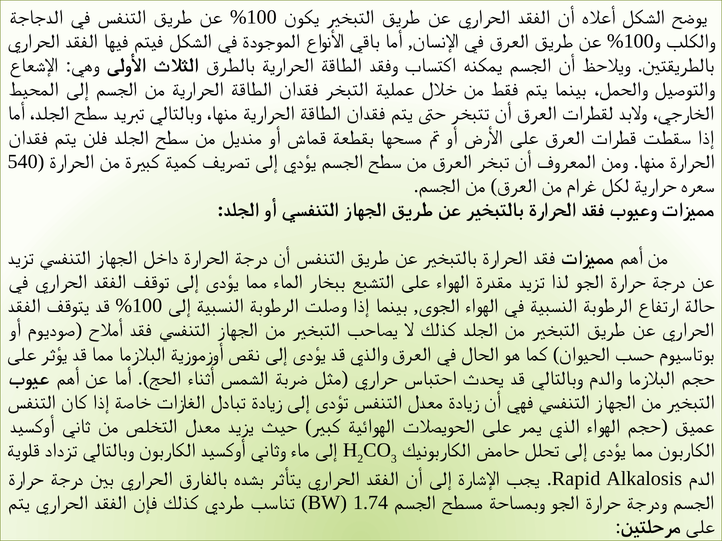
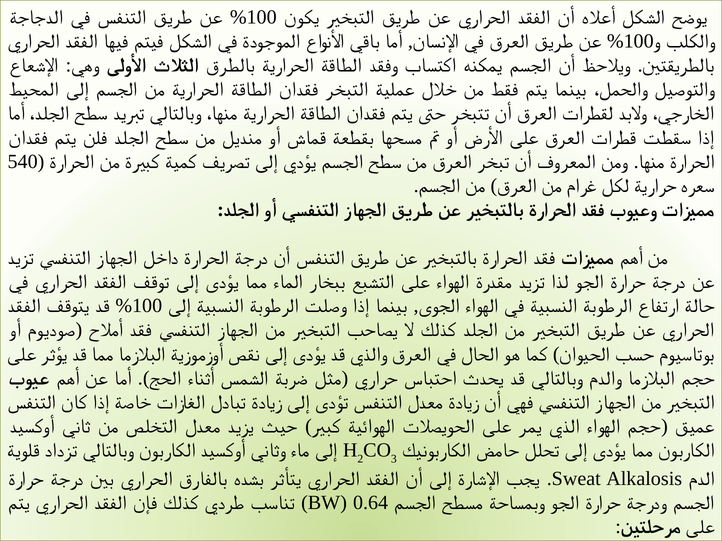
Rapid: Rapid -> Sweat (576, 479)
1.74: 1.74 -> 0.64 (371, 503)
